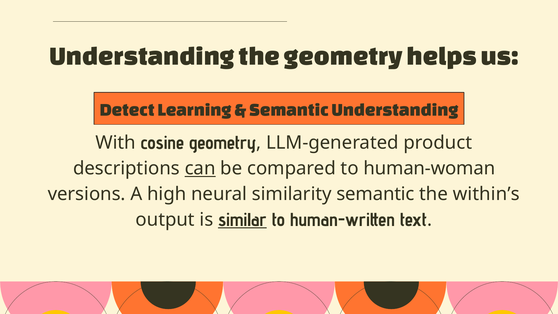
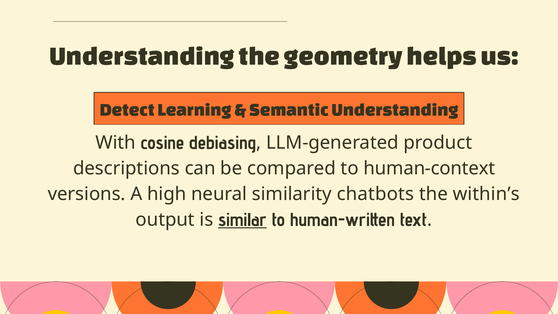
cosine geometry: geometry -> debiasing (223, 143)
can underline: present -> none (200, 168)
human-woman: human-woman -> human-context (429, 168)
similarity semantic: semantic -> chatbots (375, 194)
